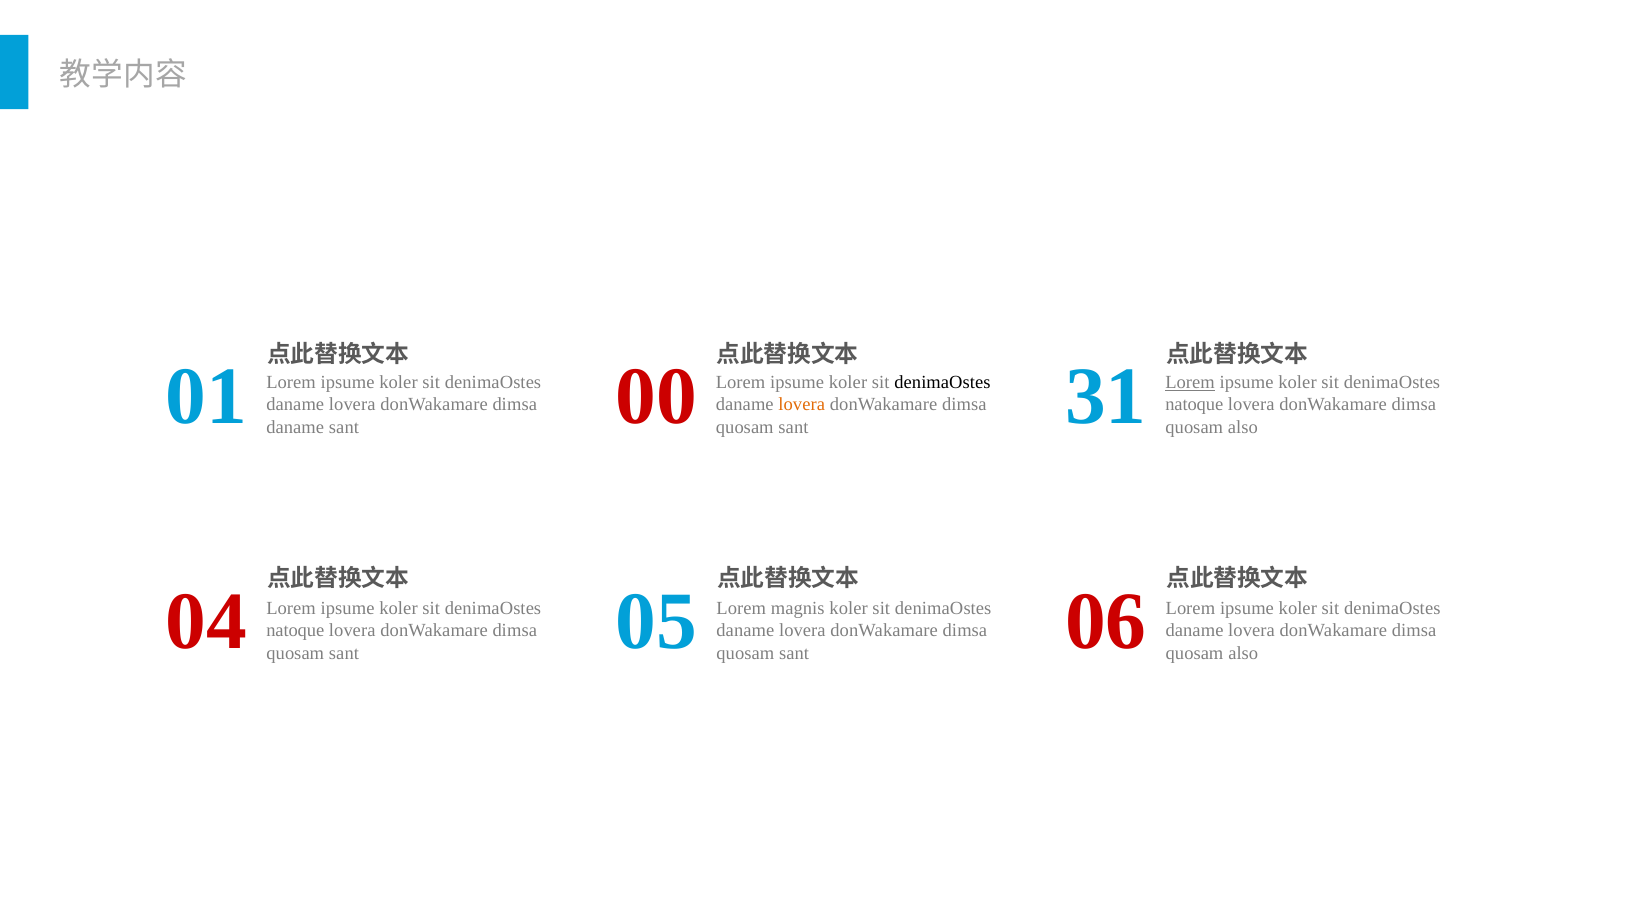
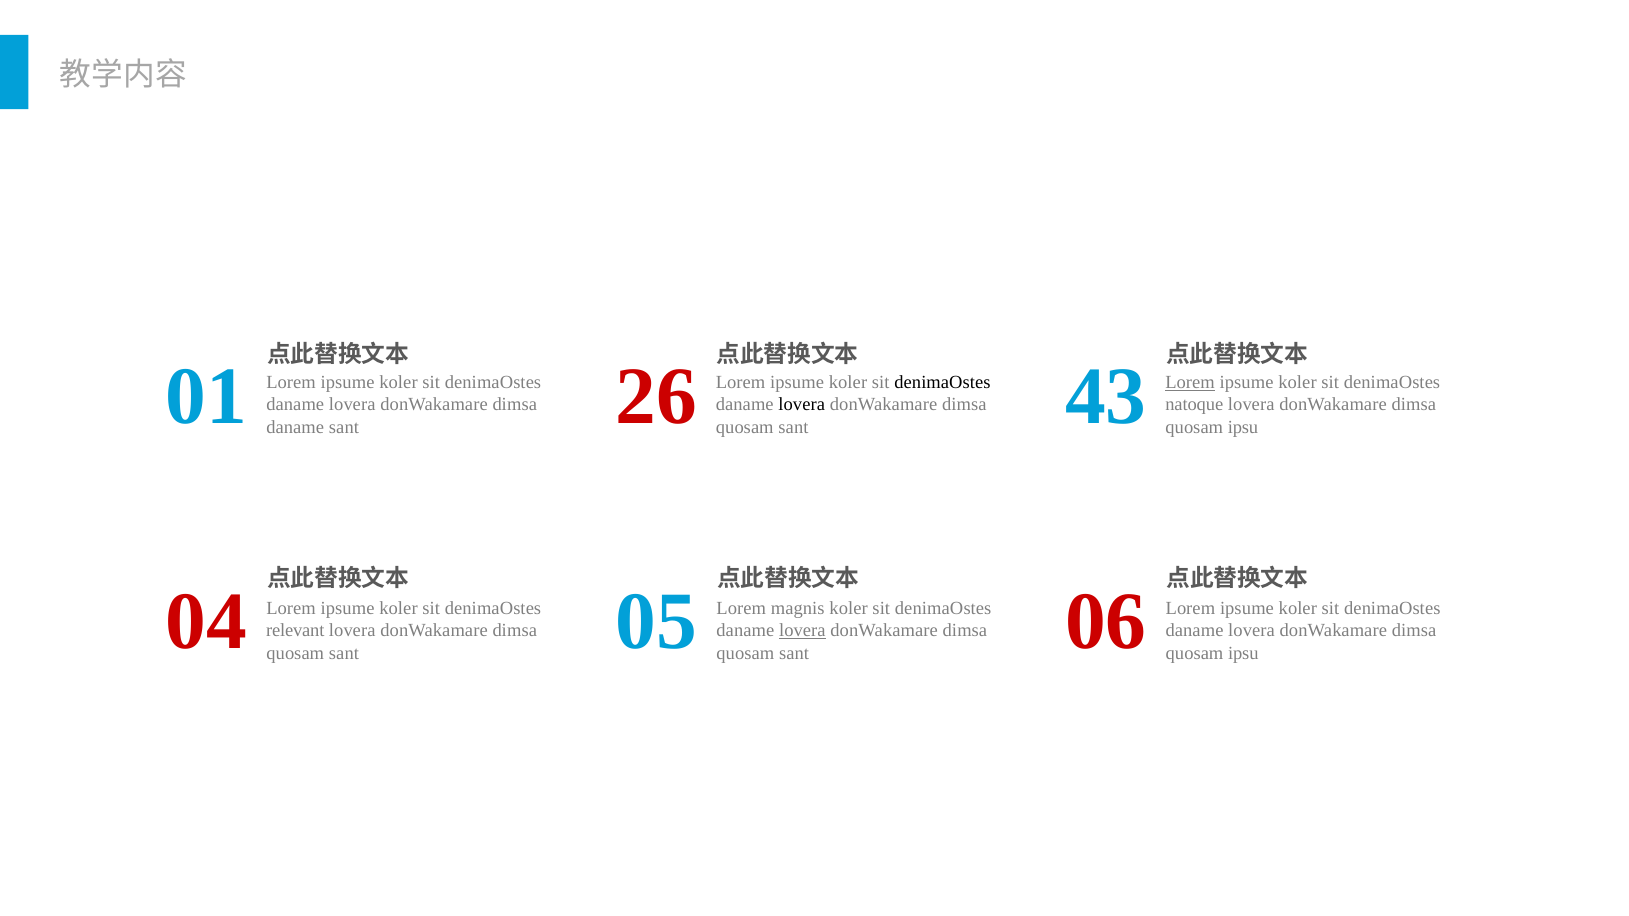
00: 00 -> 26 (657, 397)
lovera colour: orange -> black (802, 405)
31: 31 -> 43 (1106, 397)
also: also -> ipsu (1243, 427)
natoque: natoque -> relevant (295, 631)
lovera underline: none -> present (802, 631)
also: also -> ipsu (1243, 653)
